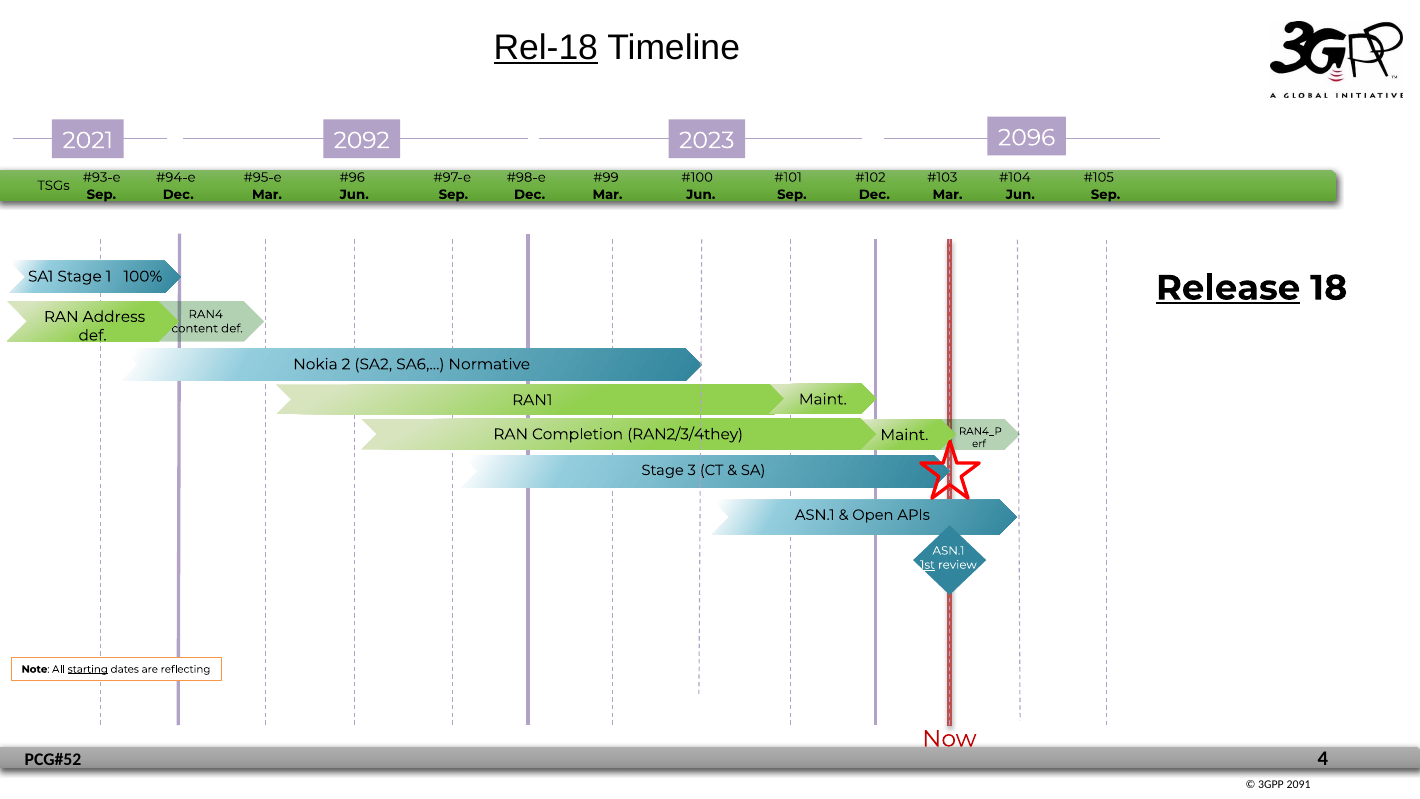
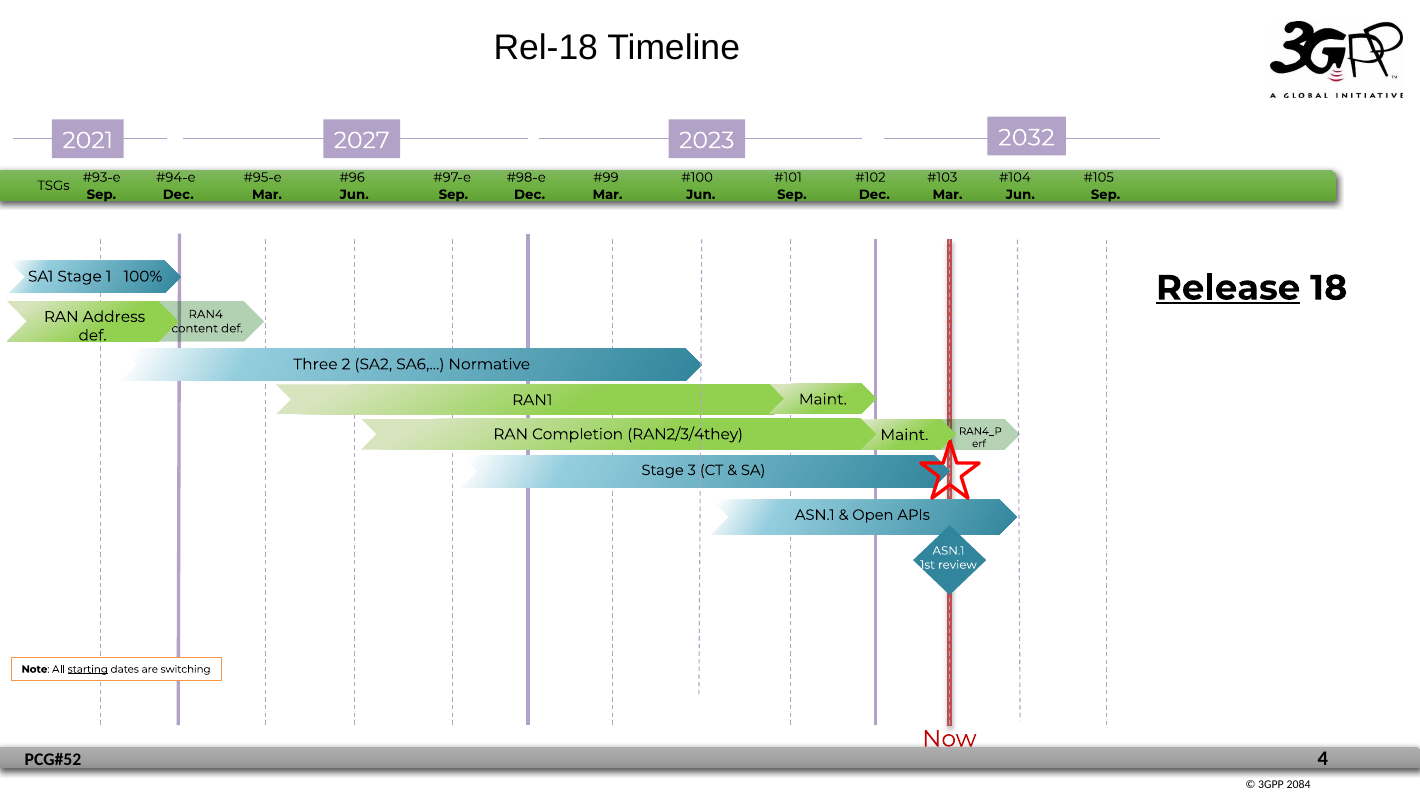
Rel-18 underline: present -> none (546, 48)
2096: 2096 -> 2032 (1026, 138)
2092: 2092 -> 2027 (362, 140)
Nokia: Nokia -> Three (315, 364)
1st underline: present -> none (928, 565)
reflecting: reflecting -> switching (186, 669)
2091: 2091 -> 2084 (1299, 784)
